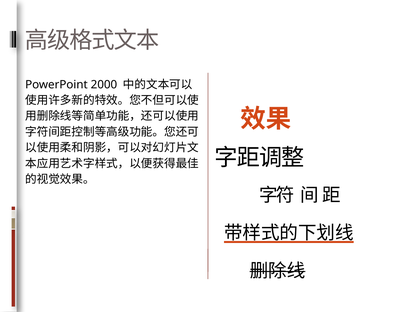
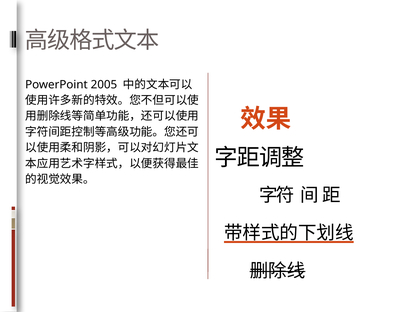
2000: 2000 -> 2005 (104, 85)
